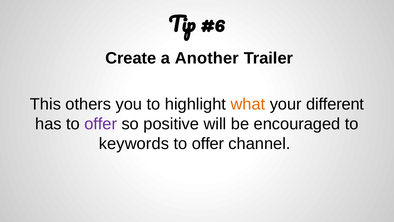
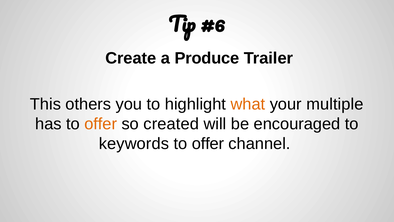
Another: Another -> Produce (207, 58)
different: different -> multiple (335, 104)
offer colour: purple -> orange (101, 124)
positive: positive -> created (171, 124)
